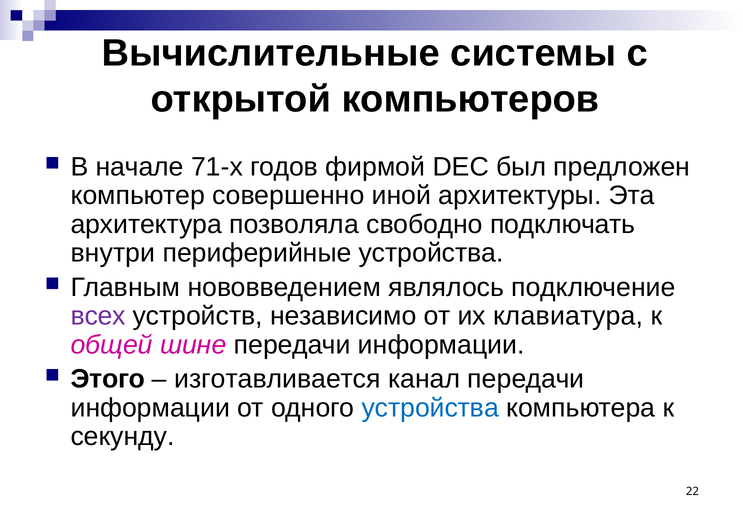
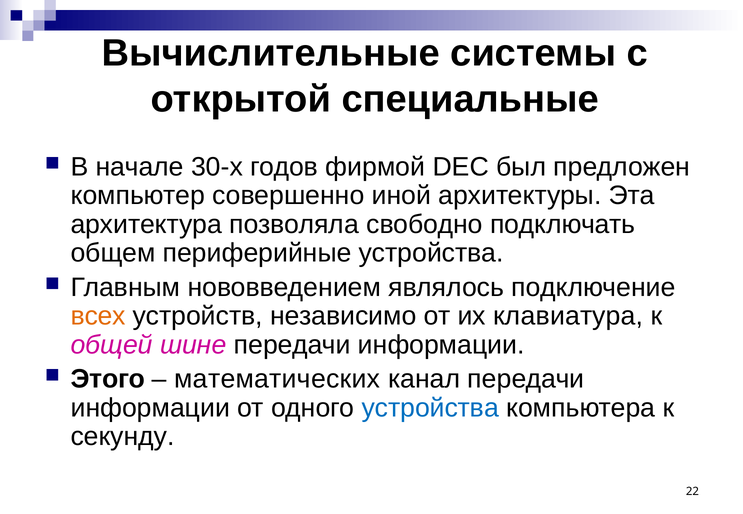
компьютеров: компьютеров -> специальные (470, 99)
71-х: 71-х -> 30-х (217, 167)
внутри: внутри -> общем (113, 253)
всех colour: purple -> orange (98, 316)
изготавливается: изготавливается -> математических (277, 379)
